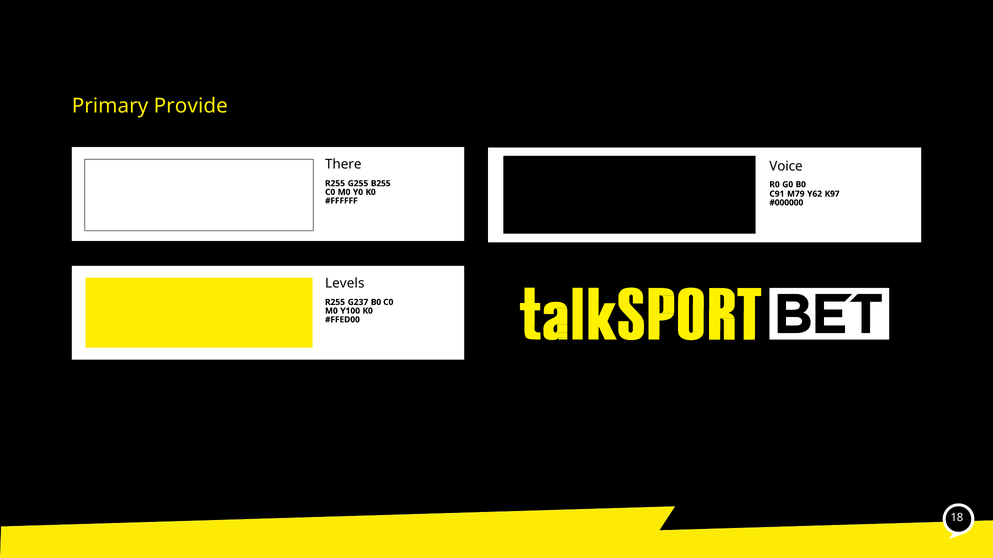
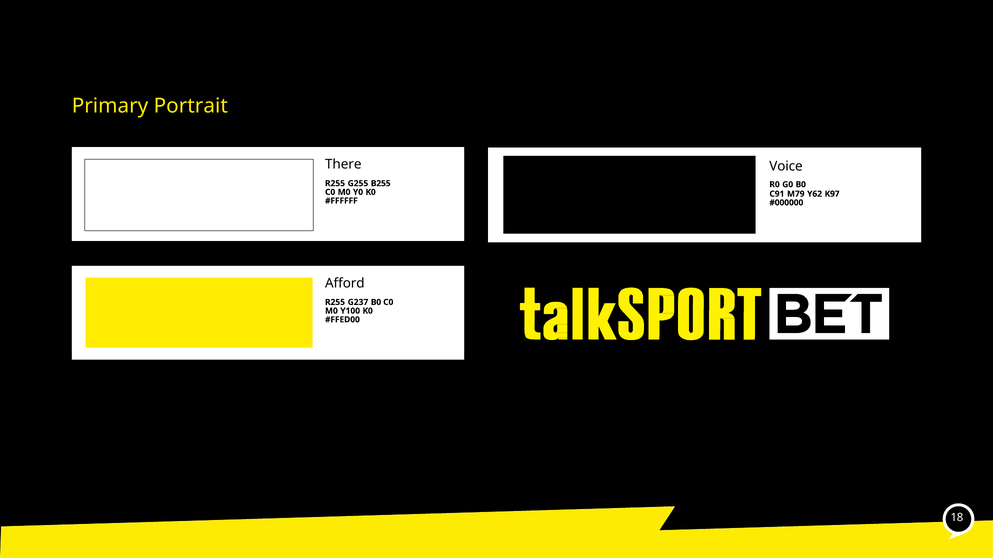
Provide: Provide -> Portrait (191, 106)
Levels: Levels -> Afford (345, 283)
